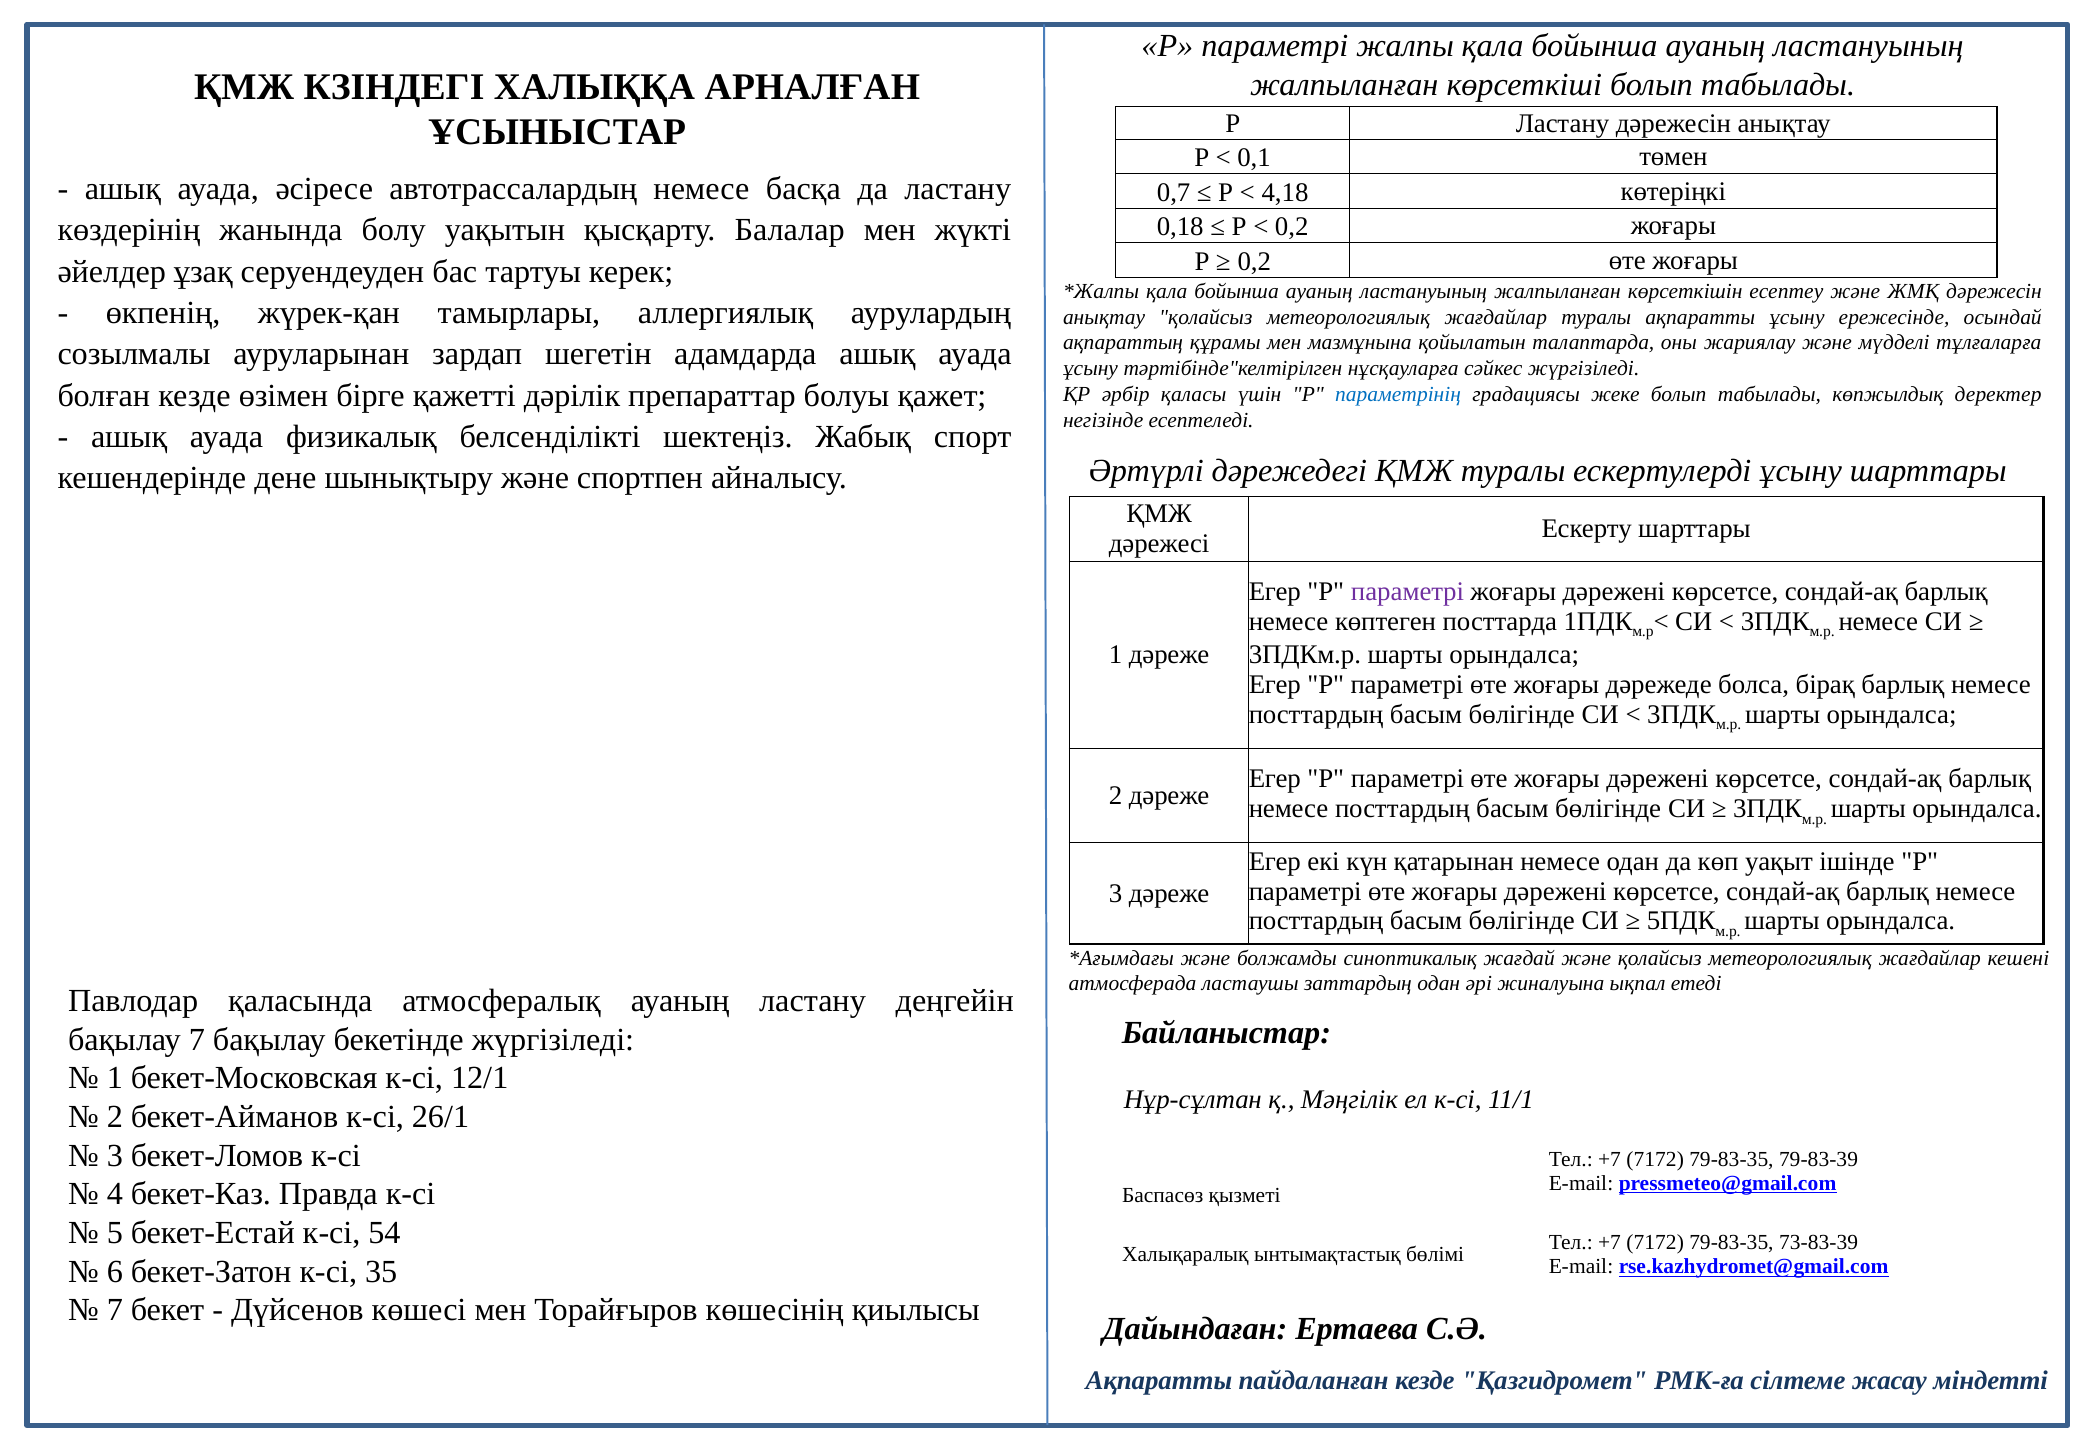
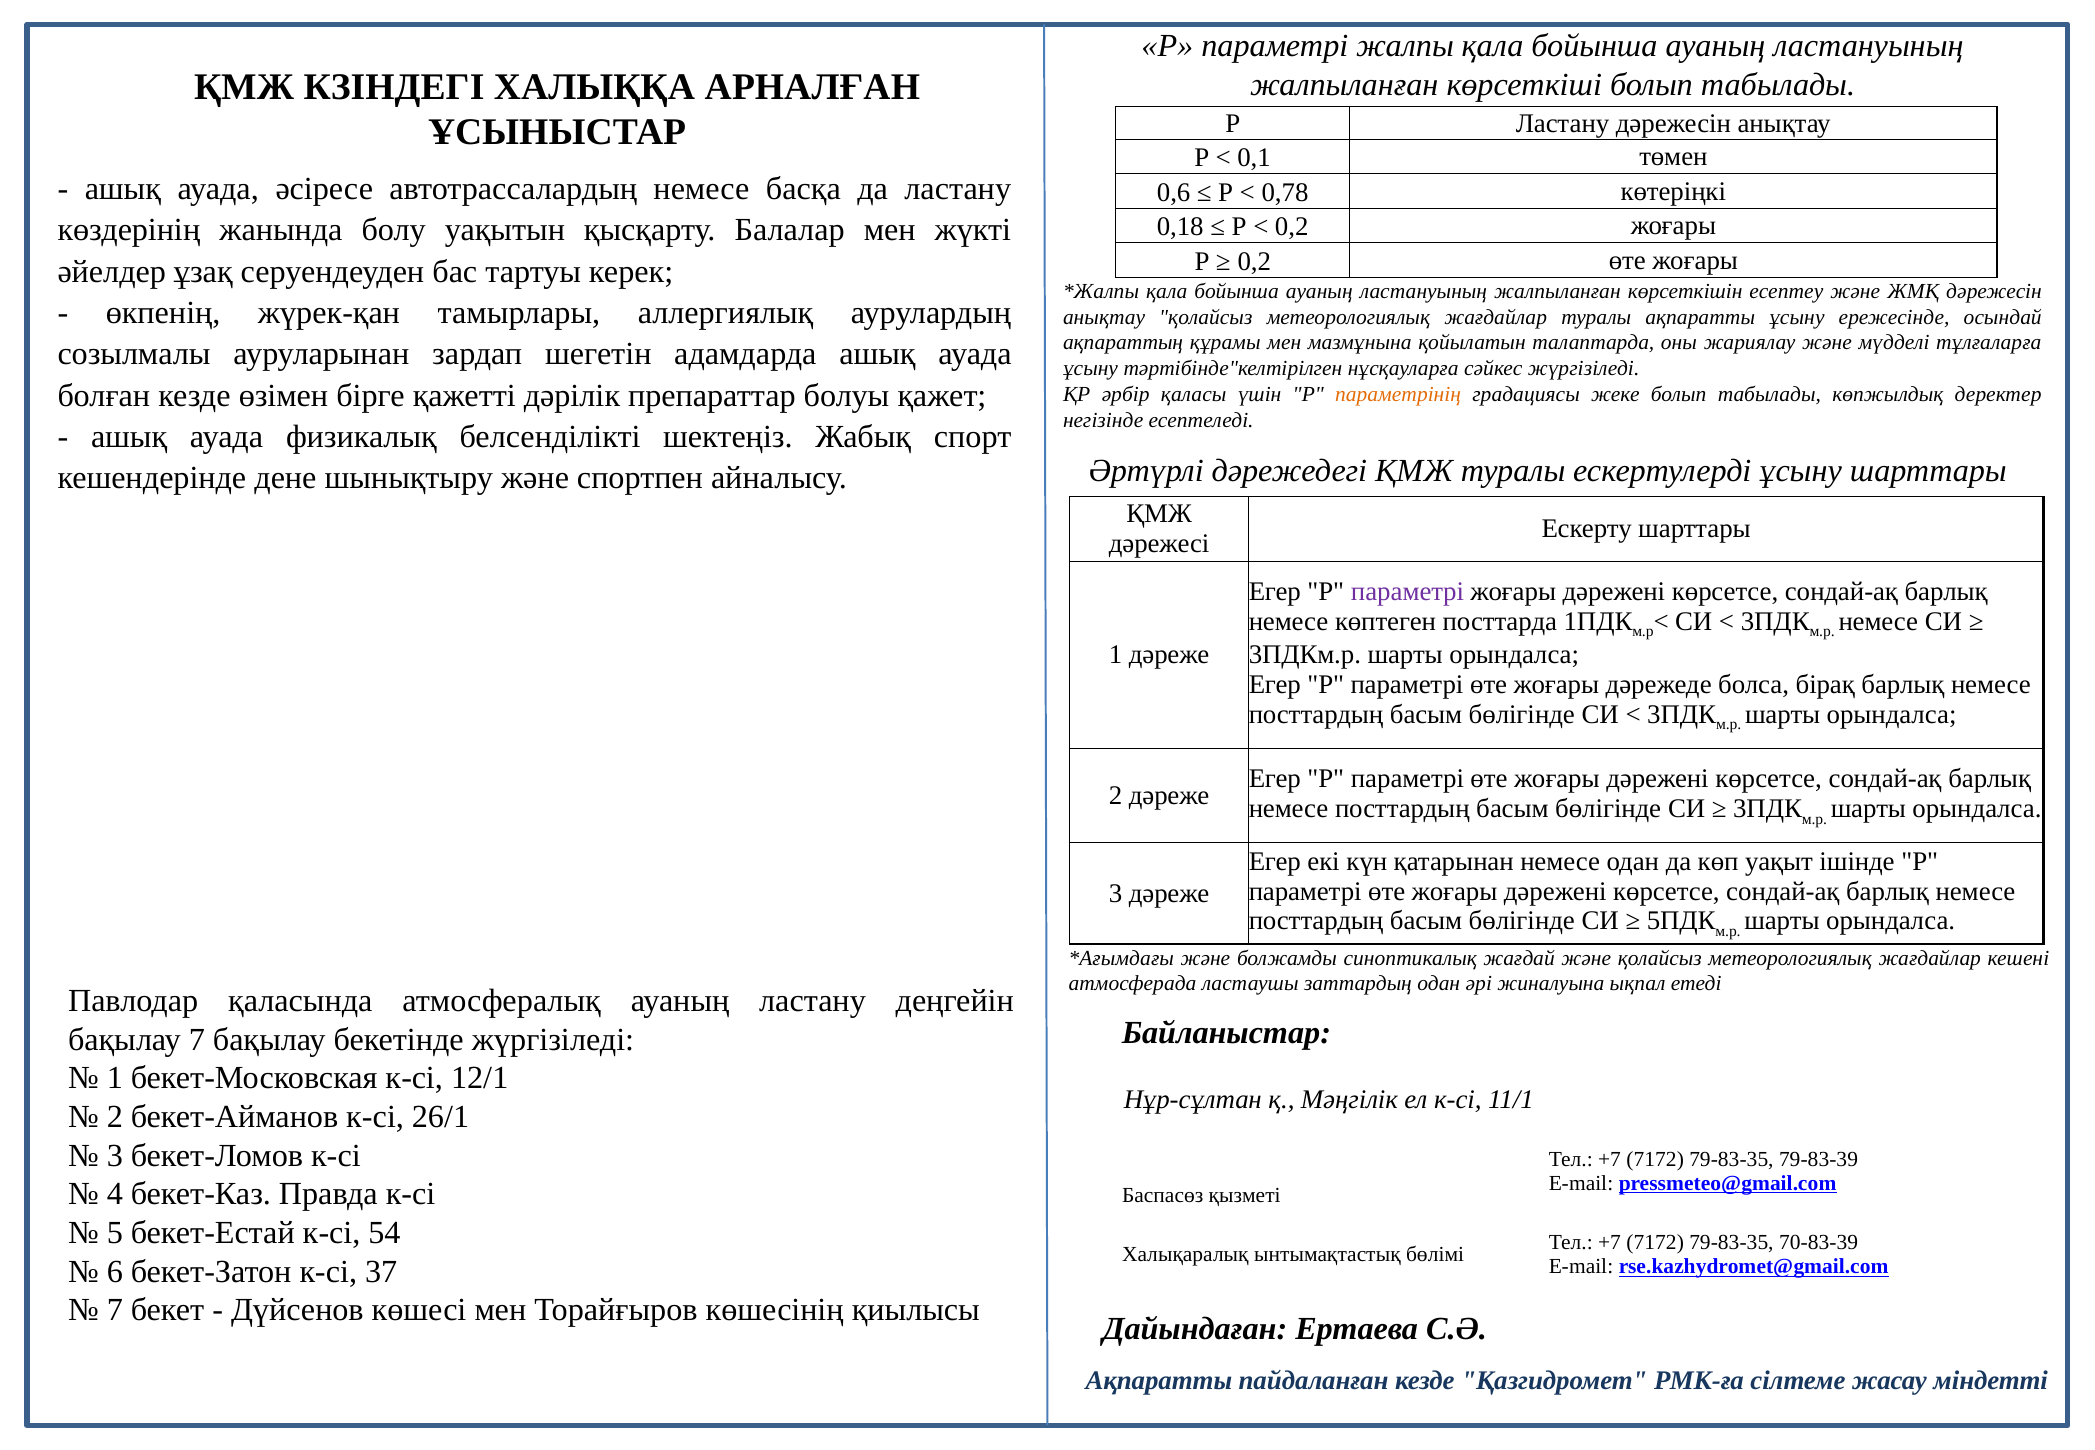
0,7: 0,7 -> 0,6 (1174, 192)
4,18: 4,18 -> 0,78 (1285, 192)
параметрінің colour: blue -> orange (1398, 394)
73-83-39: 73-83-39 -> 70-83-39 (1819, 1243)
35: 35 -> 37 (381, 1272)
